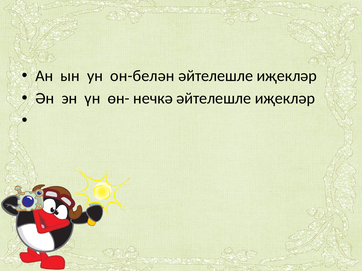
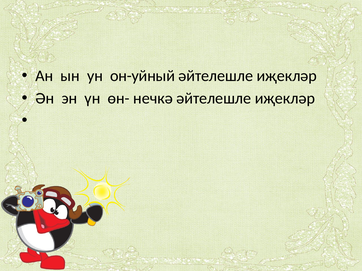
он-белән: он-белән -> он-уйный (143, 76)
